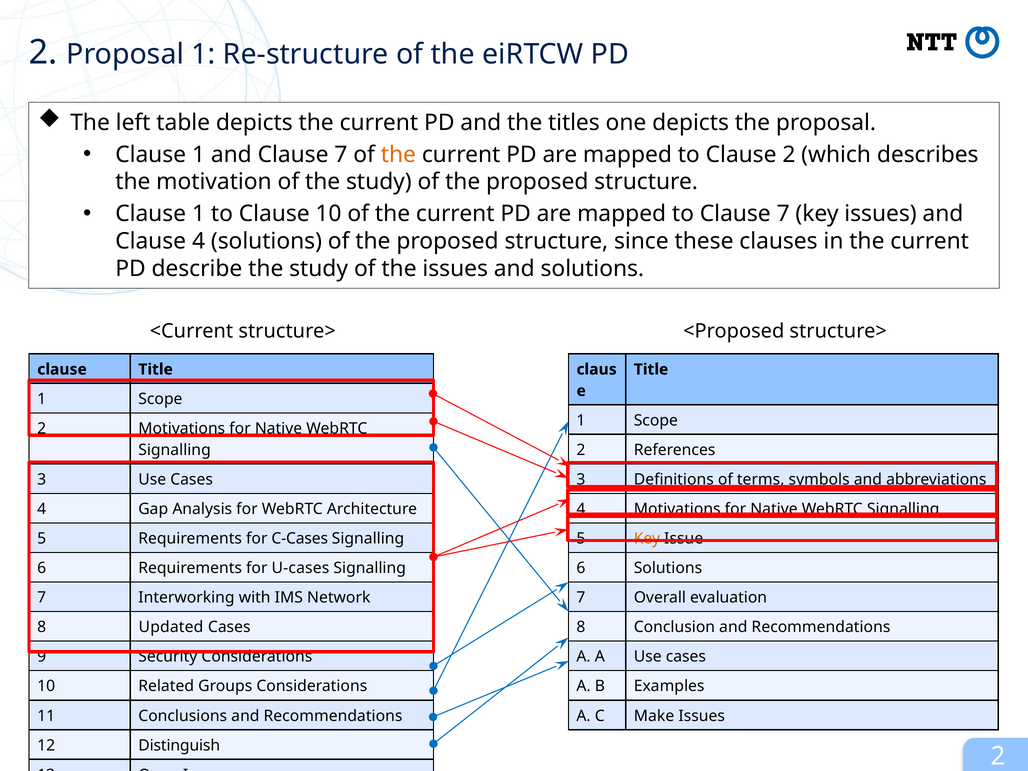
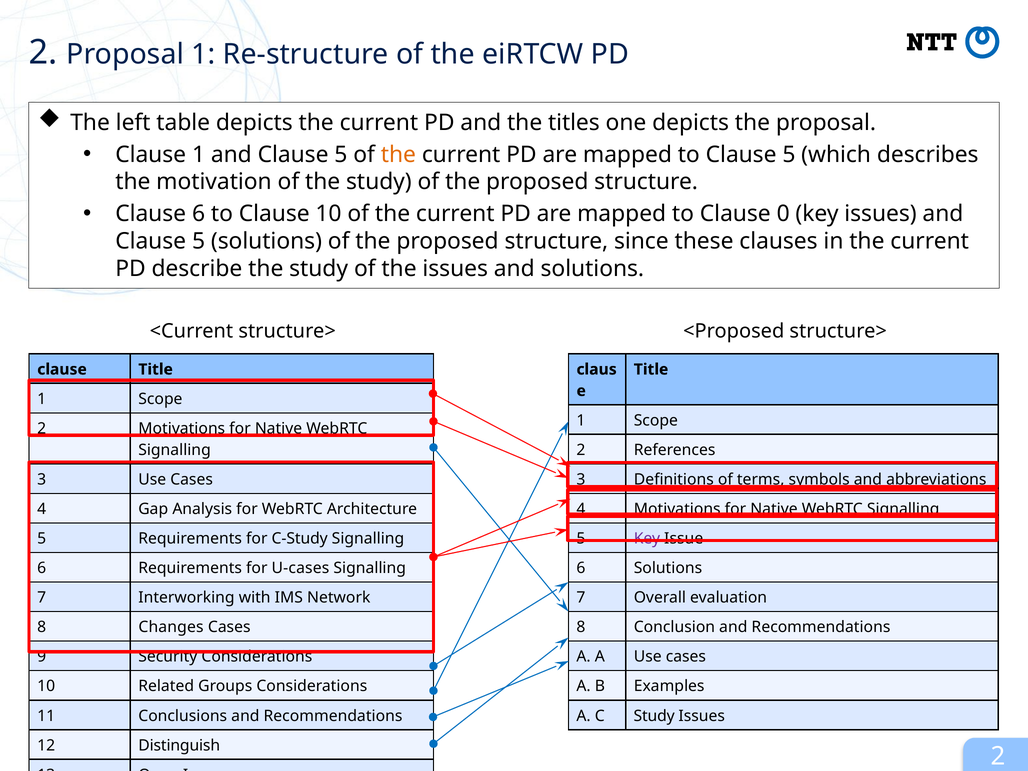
1 and Clause 7: 7 -> 5 (341, 155)
to Clause 2: 2 -> 5 (789, 155)
1: 1 -> 6 (199, 214)
to Clause 7: 7 -> 0 (783, 214)
4: 4 -> 5 (199, 241)
C-Cases: C-Cases -> C-Study (300, 539)
Key colour: orange -> purple (647, 539)
Updated: Updated -> Changes (171, 627)
C Make: Make -> Study (654, 716)
